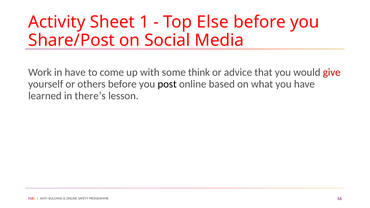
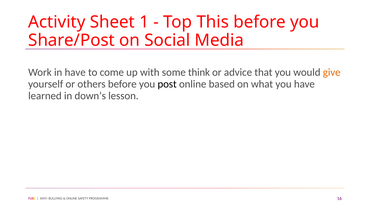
Else: Else -> This (213, 22)
give colour: red -> orange (332, 72)
there’s: there’s -> down’s (90, 96)
